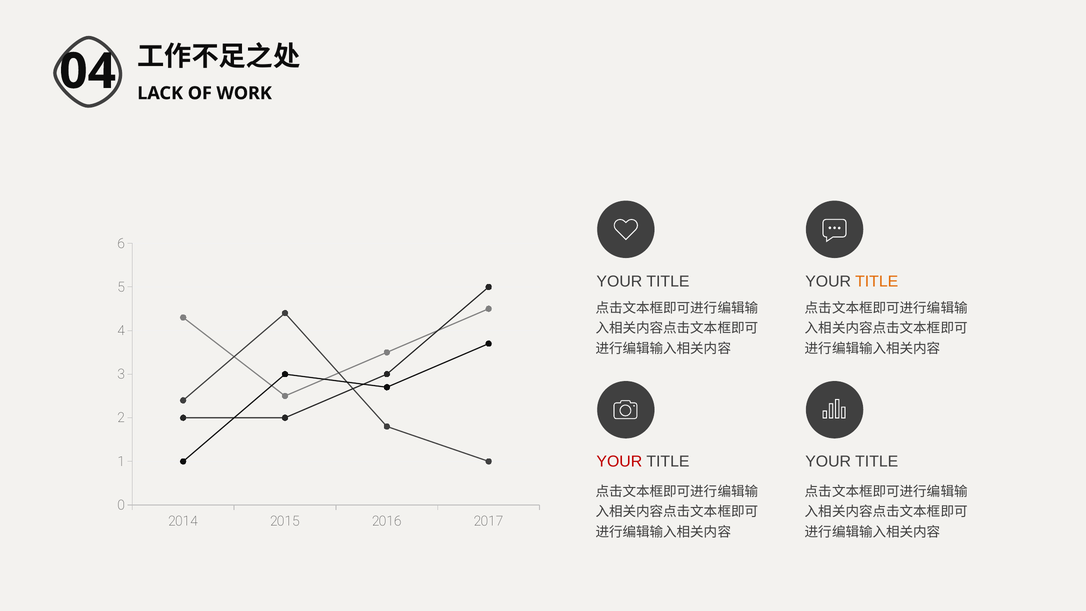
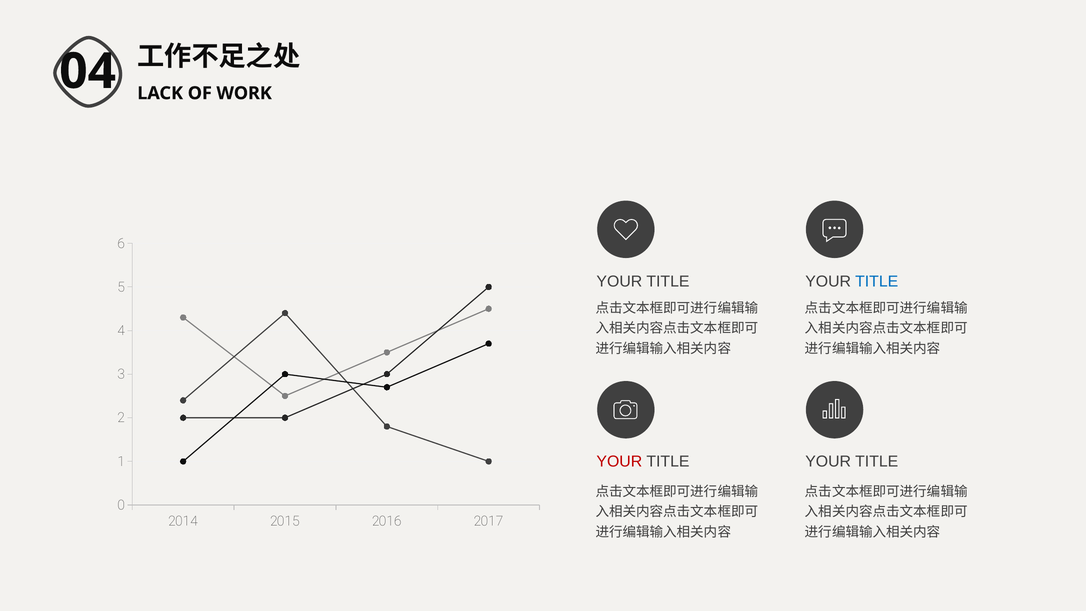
TITLE colour: orange -> blue (877, 281)
